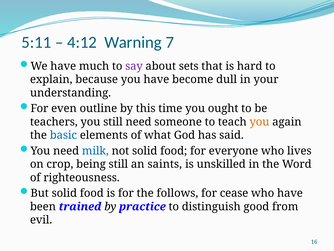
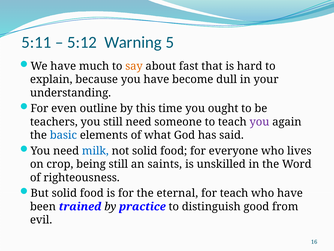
4:12: 4:12 -> 5:12 (82, 42)
7: 7 -> 5 (170, 42)
say colour: purple -> orange (134, 66)
sets: sets -> fast (189, 66)
you colour: orange -> purple (259, 122)
follows: follows -> eternal (177, 193)
for cease: cease -> teach (234, 193)
